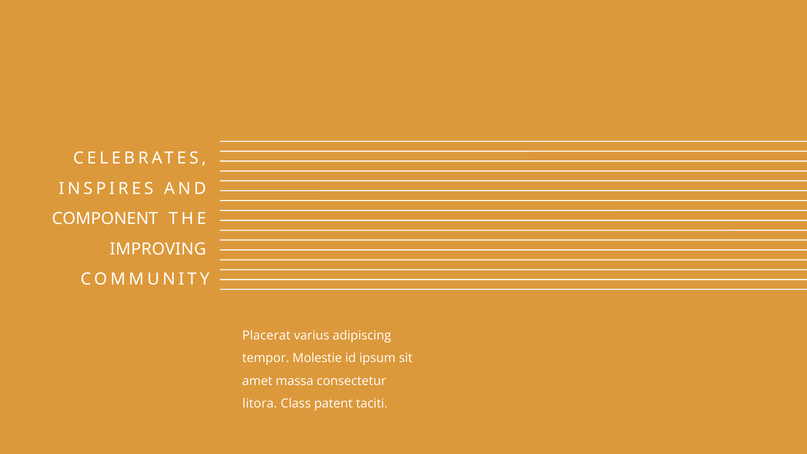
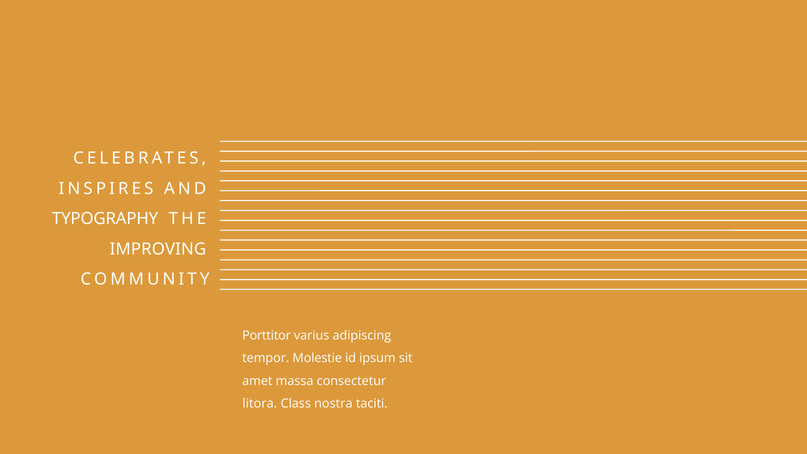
COMPONENT: COMPONENT -> TYPOGRAPHY (105, 219)
Placerat: Placerat -> Porttitor (267, 336)
patent: patent -> nostra (333, 404)
